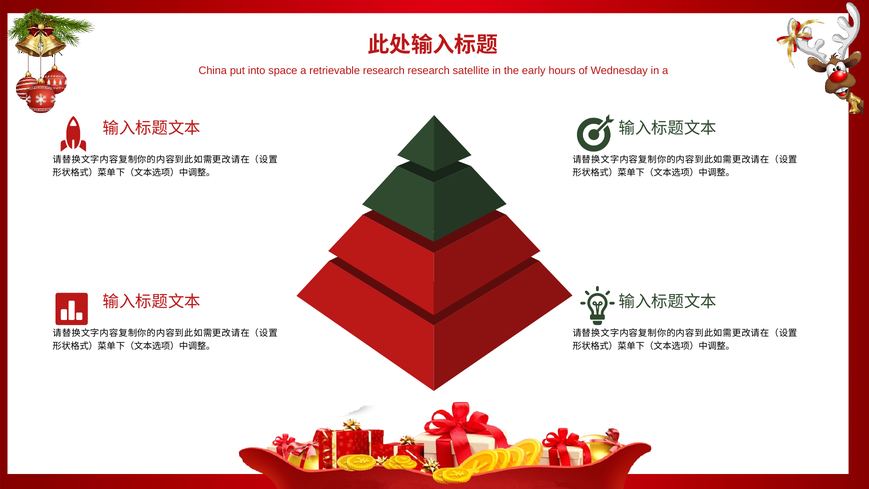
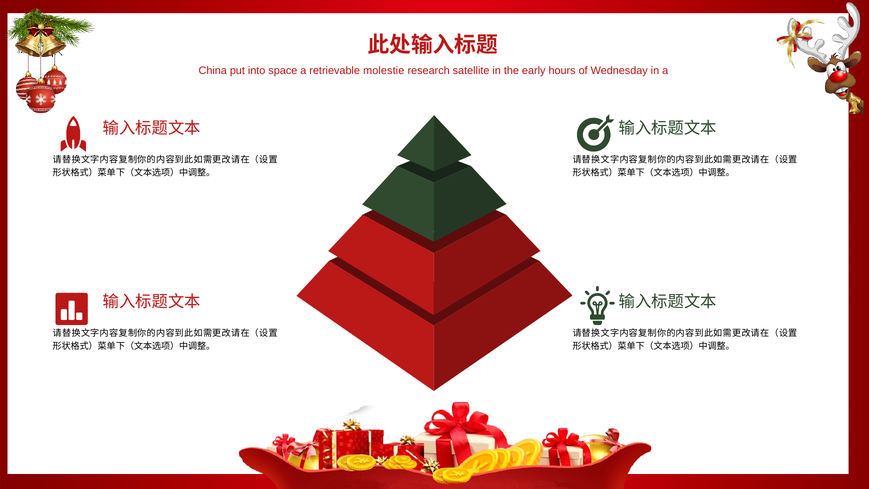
retrievable research: research -> molestie (384, 71)
